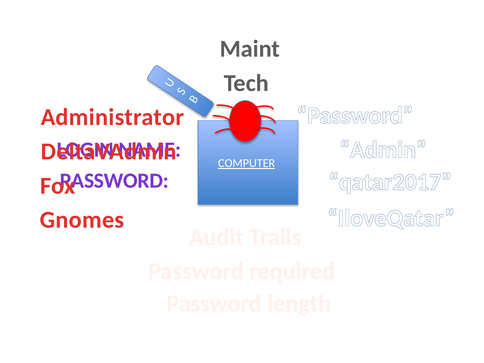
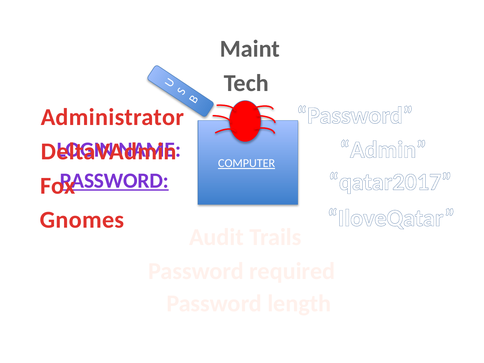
PASSWORD underline: none -> present (114, 181)
